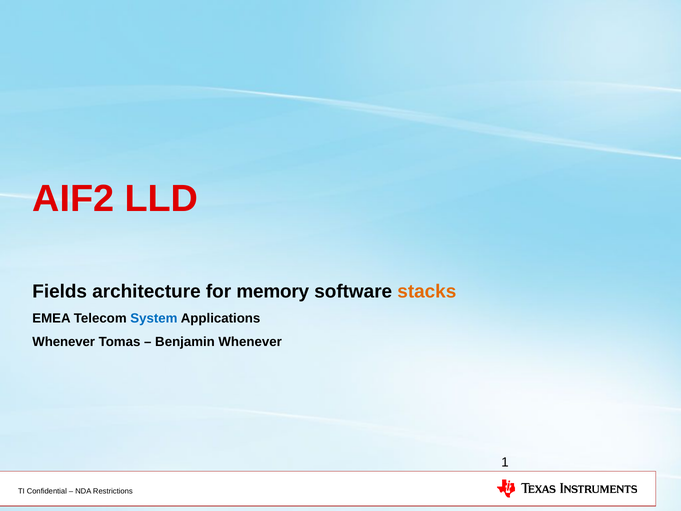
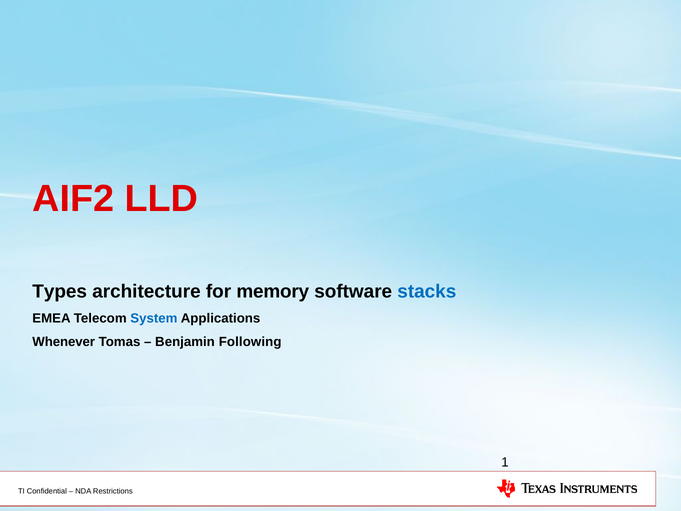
Fields: Fields -> Types (60, 292)
stacks colour: orange -> blue (427, 292)
Benjamin Whenever: Whenever -> Following (250, 341)
